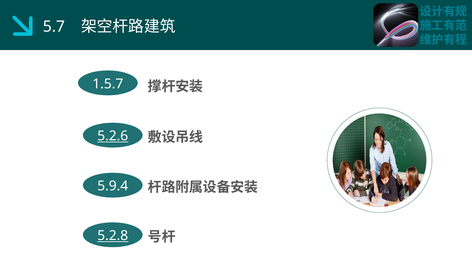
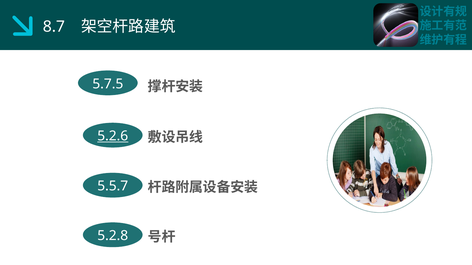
5.7: 5.7 -> 8.7 (54, 27)
1.5.7: 1.5.7 -> 5.7.5 (108, 84)
5.9.4: 5.9.4 -> 5.5.7 (113, 186)
5.2.8 underline: present -> none (113, 236)
